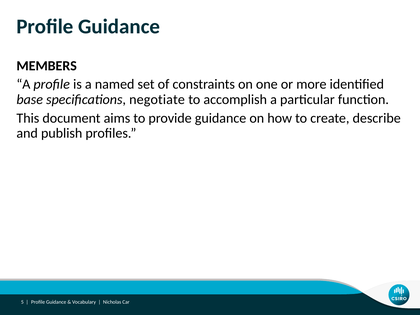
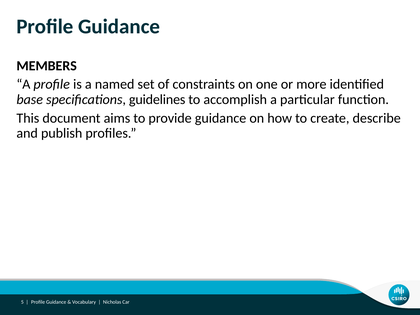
negotiate: negotiate -> guidelines (157, 99)
